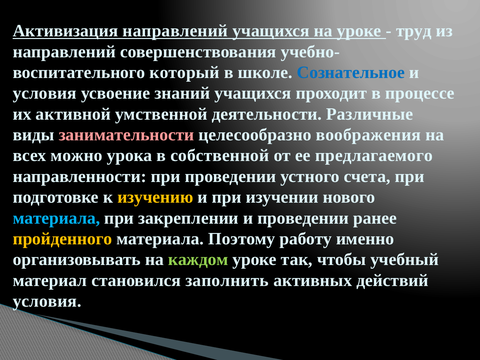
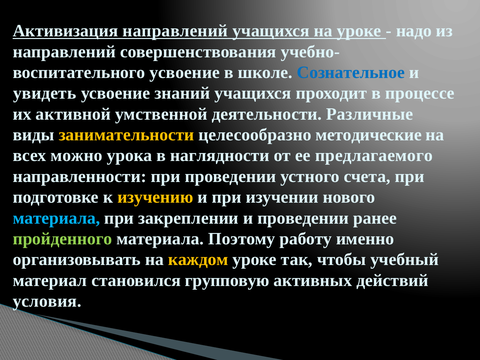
труд: труд -> надо (414, 31)
который: который -> усвоение (185, 72)
условия: условия -> увидеть (45, 93)
занимательности colour: pink -> yellow (126, 135)
воображения: воображения -> методические (369, 135)
собственной: собственной -> наглядности (220, 156)
пройденного colour: yellow -> light green (62, 239)
каждом colour: light green -> yellow (198, 260)
заполнить: заполнить -> групповую (227, 280)
